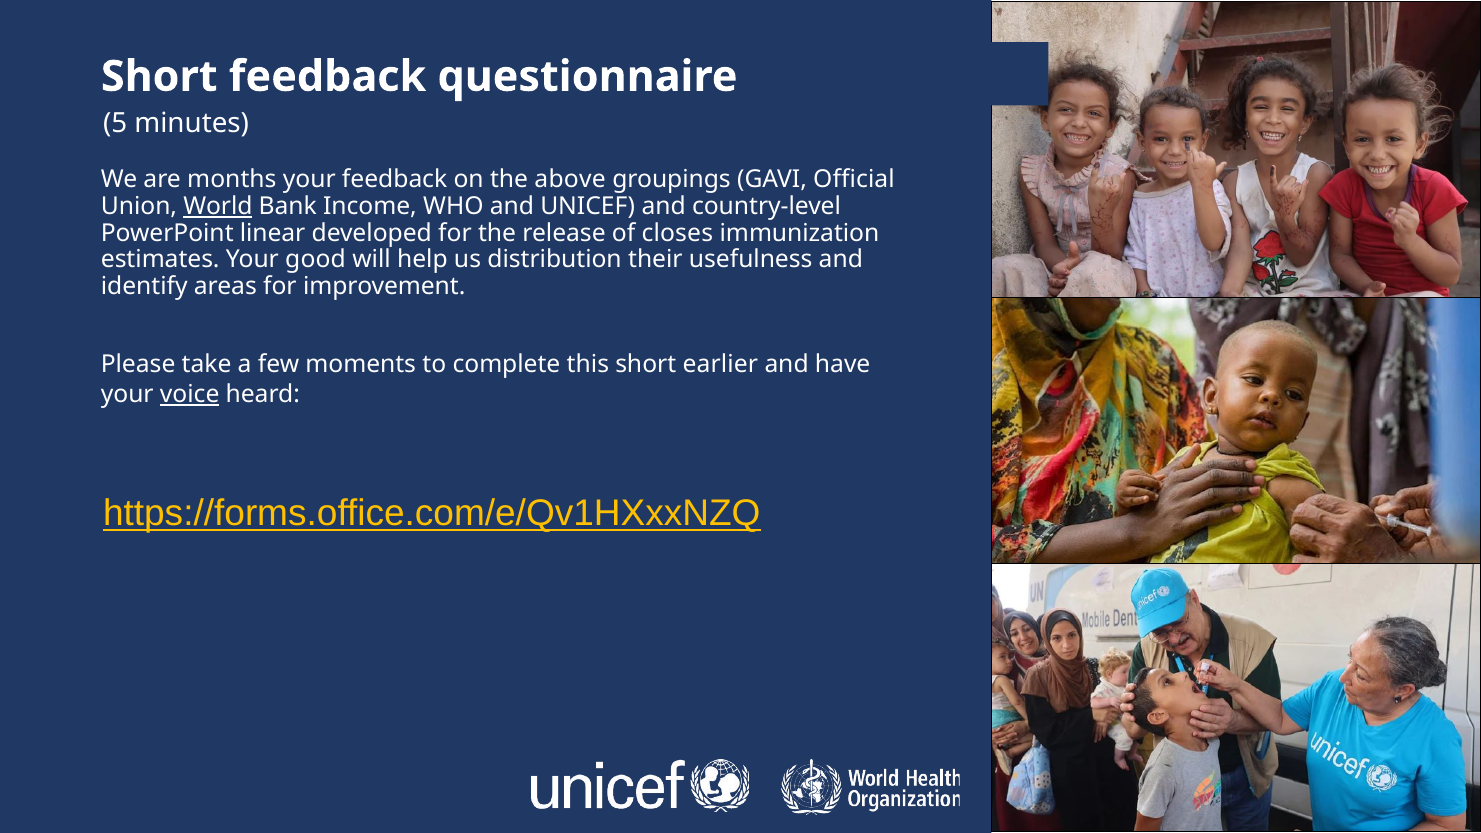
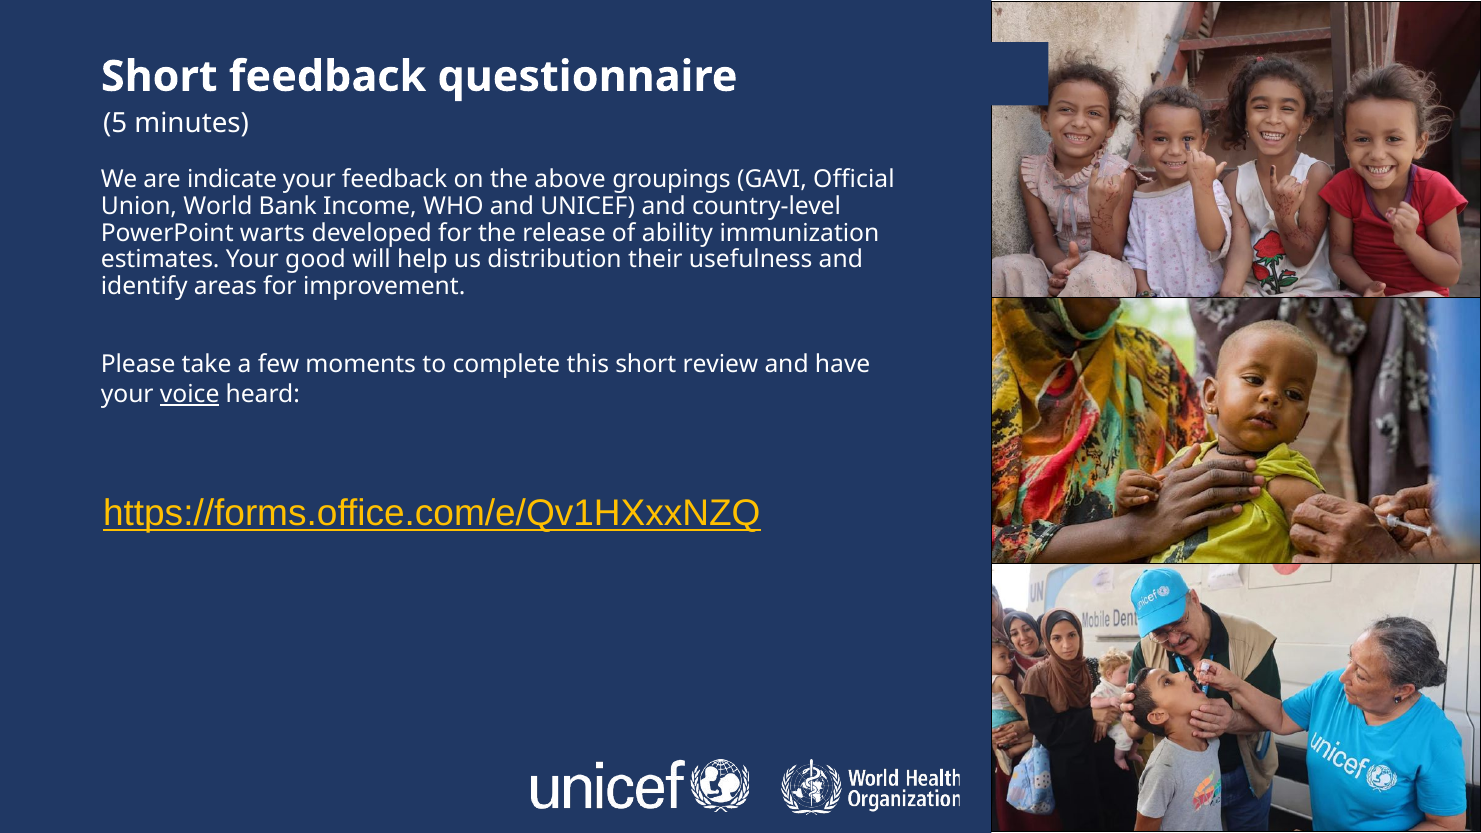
months: months -> indicate (232, 180)
World underline: present -> none (218, 206)
linear: linear -> warts (272, 233)
closes: closes -> ability (677, 233)
earlier: earlier -> review (720, 365)
